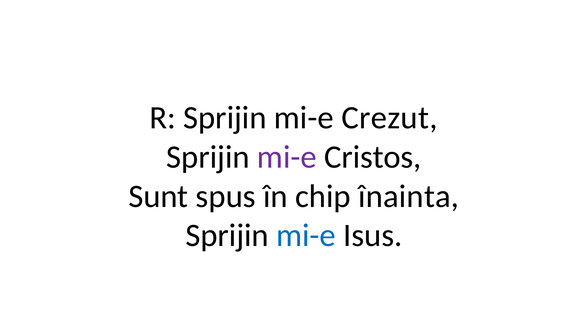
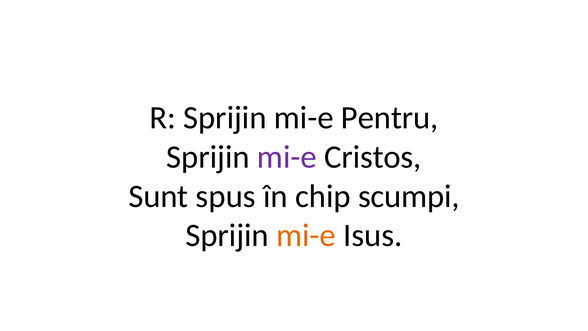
Crezut: Crezut -> Pentru (390, 118)
înainta: înainta -> scumpi (409, 196)
mi-e colour: blue -> orange (306, 235)
